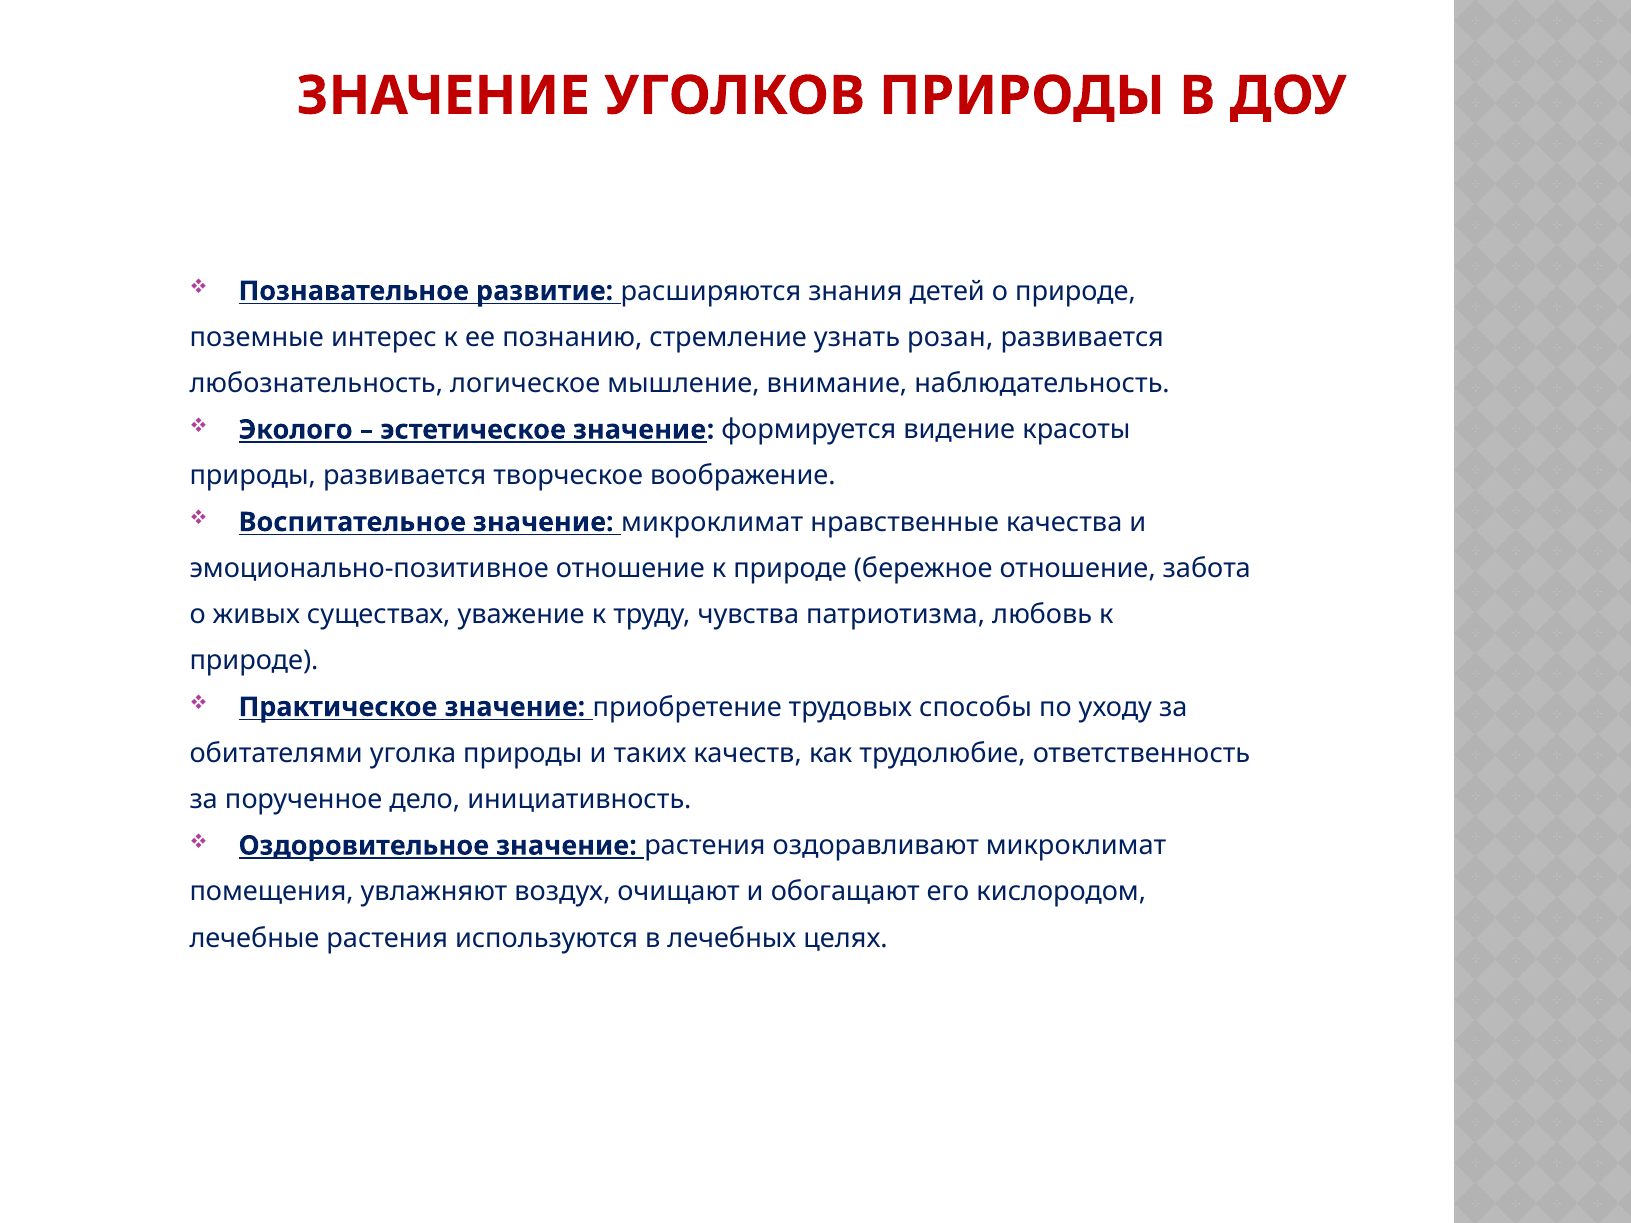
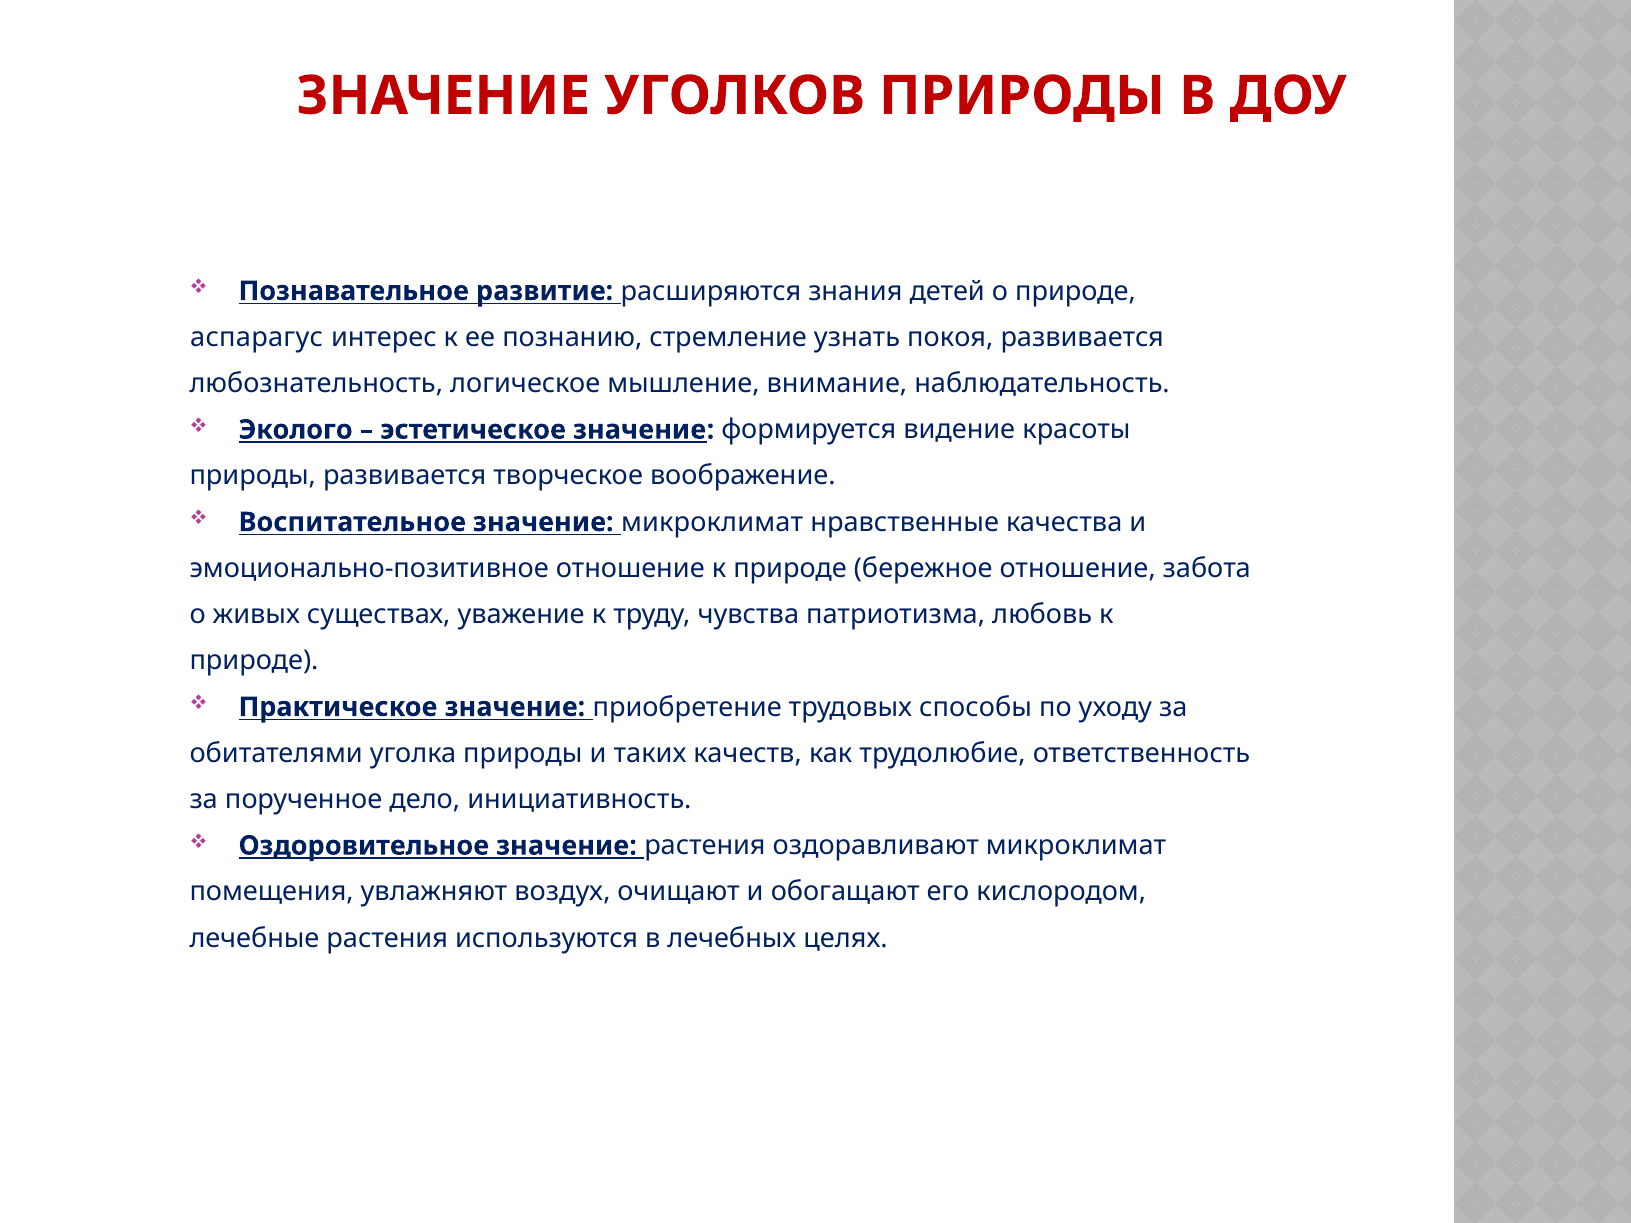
поземные: поземные -> аспарагус (257, 337)
розан: розан -> покоя (950, 337)
